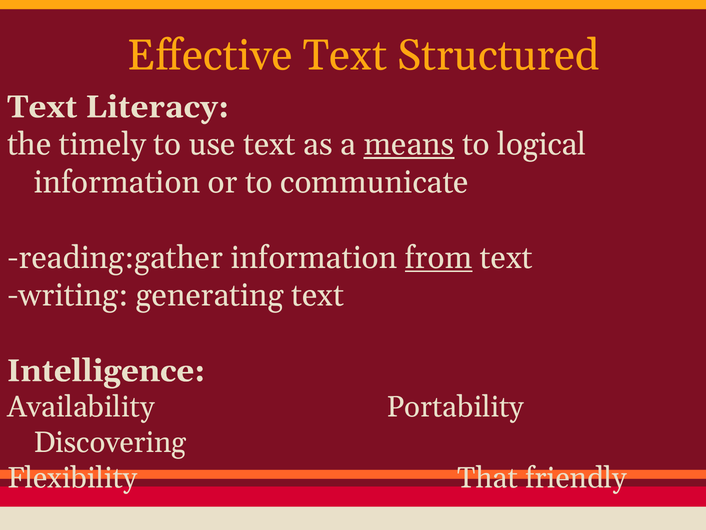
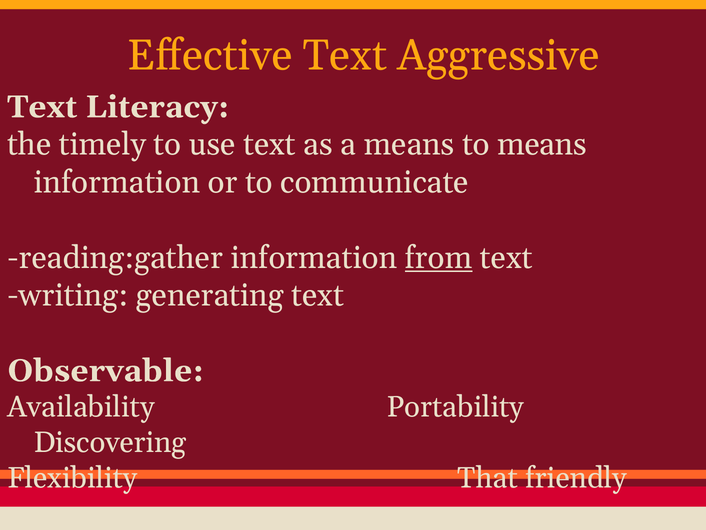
Structured: Structured -> Aggressive (498, 55)
means underline: present -> none (409, 144)
to logical: logical -> means (542, 144)
Intelligence: Intelligence -> Observable (106, 370)
